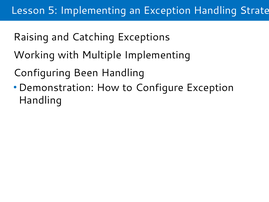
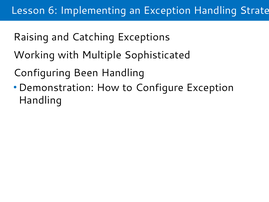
5: 5 -> 6 (53, 10)
Multiple Implementing: Implementing -> Sophisticated (157, 55)
